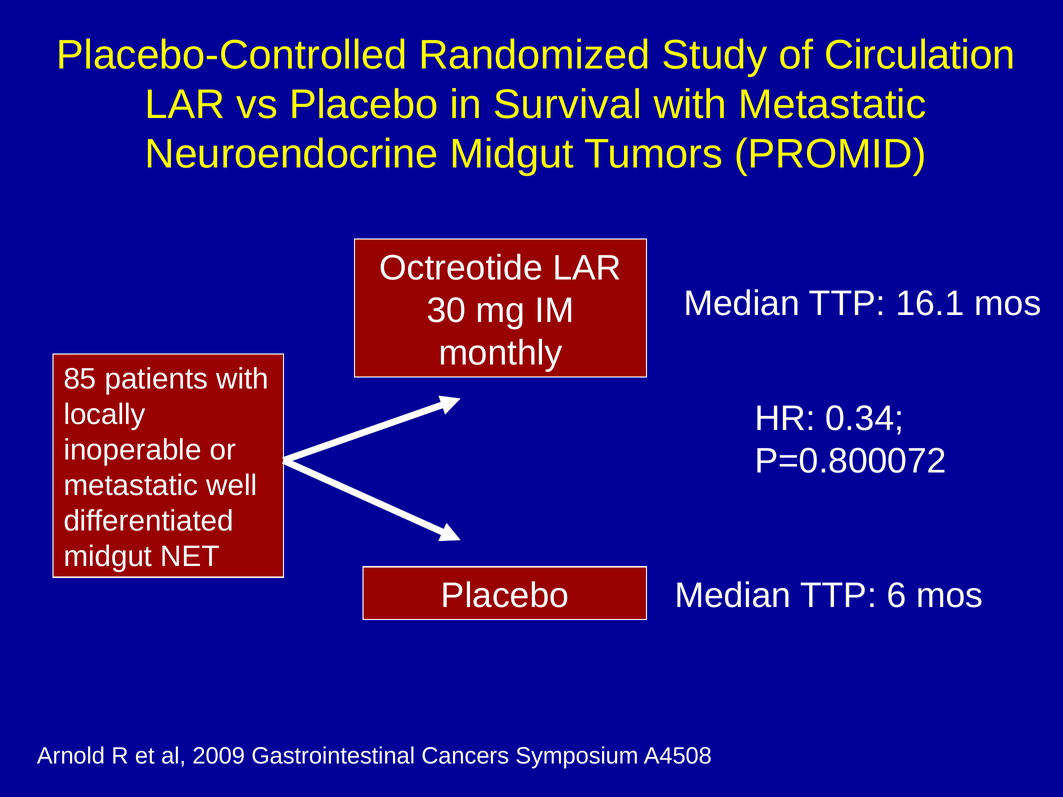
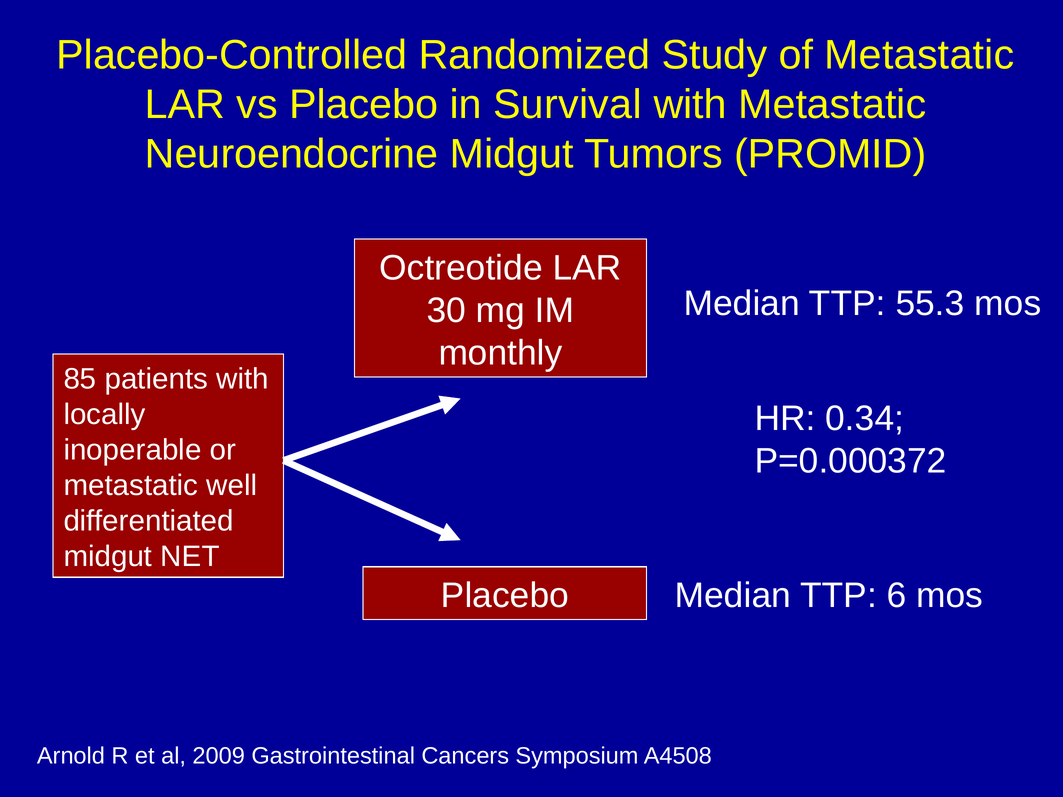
of Circulation: Circulation -> Metastatic (919, 55)
16.1: 16.1 -> 55.3 (930, 304)
P=0.800072: P=0.800072 -> P=0.000372 (851, 461)
